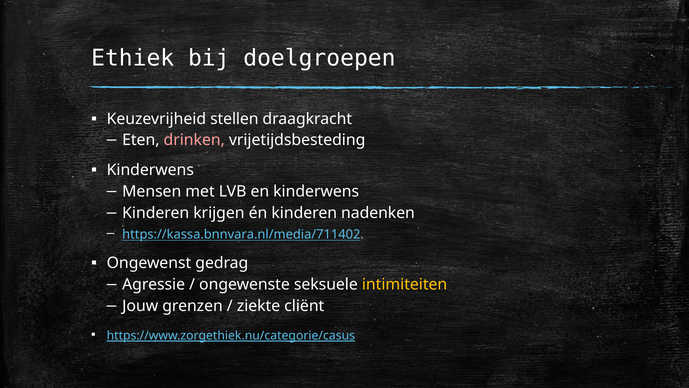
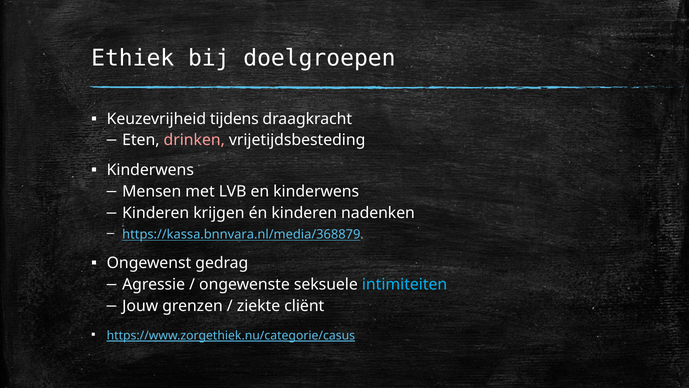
stellen: stellen -> tijdens (234, 119)
https://kassa.bnnvara.nl/media/711402: https://kassa.bnnvara.nl/media/711402 -> https://kassa.bnnvara.nl/media/368879 (241, 234)
intimiteiten colour: yellow -> light blue (405, 284)
